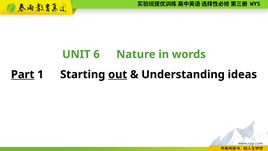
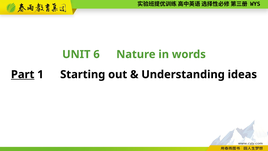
out underline: present -> none (118, 74)
